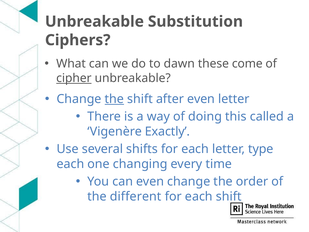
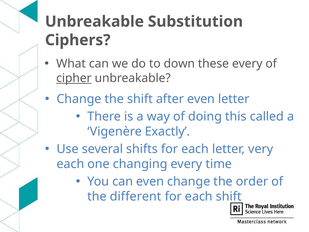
dawn: dawn -> down (179, 64)
these come: come -> every (247, 64)
the underline: present -> none (114, 99)
type: type -> very (261, 149)
